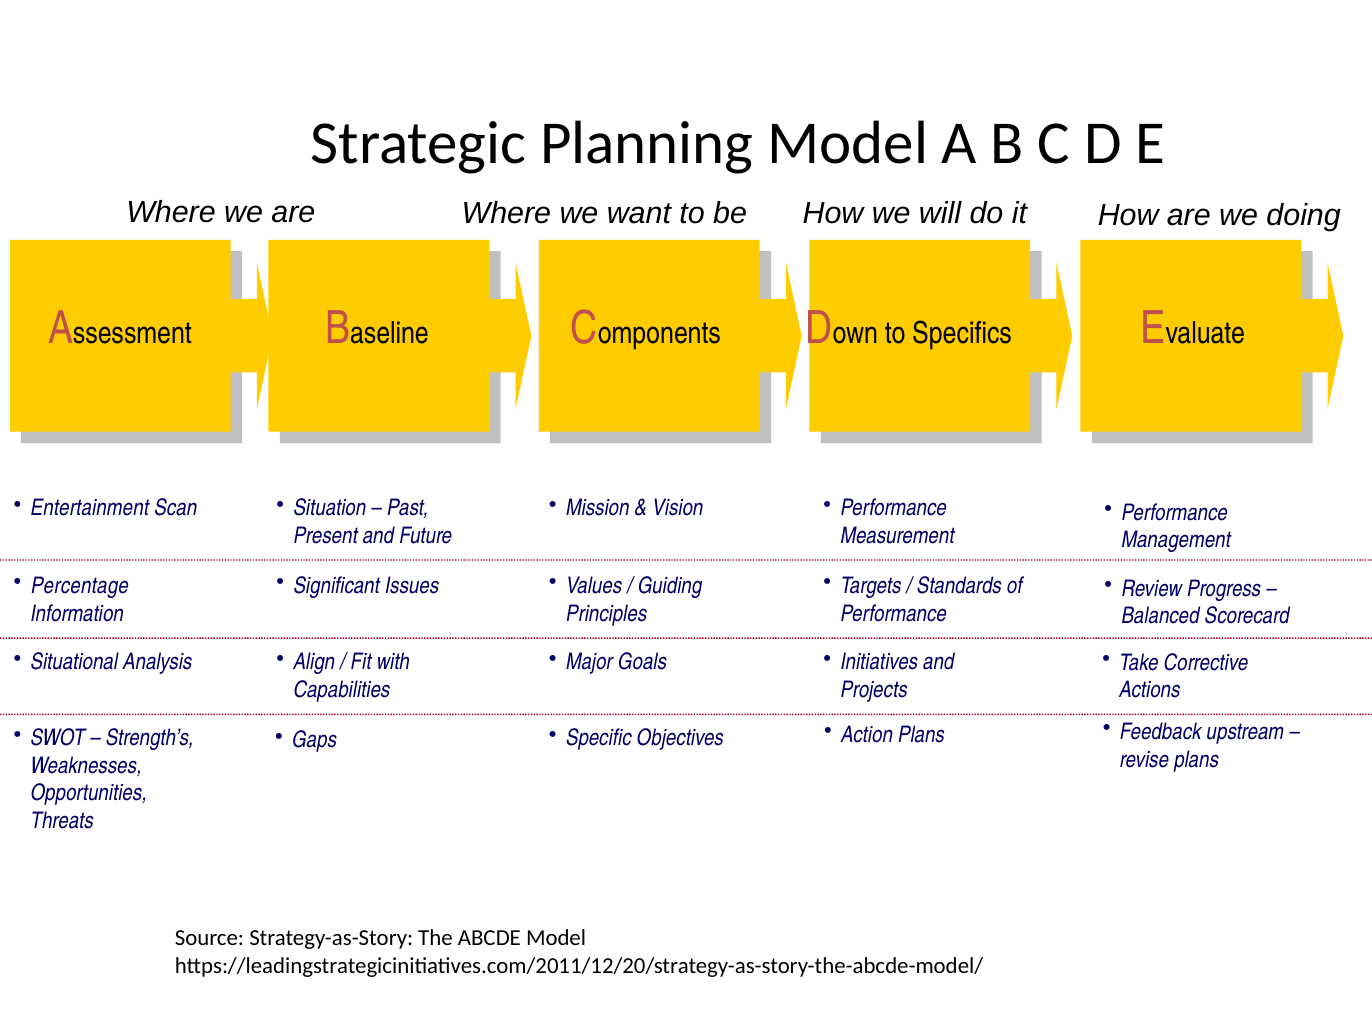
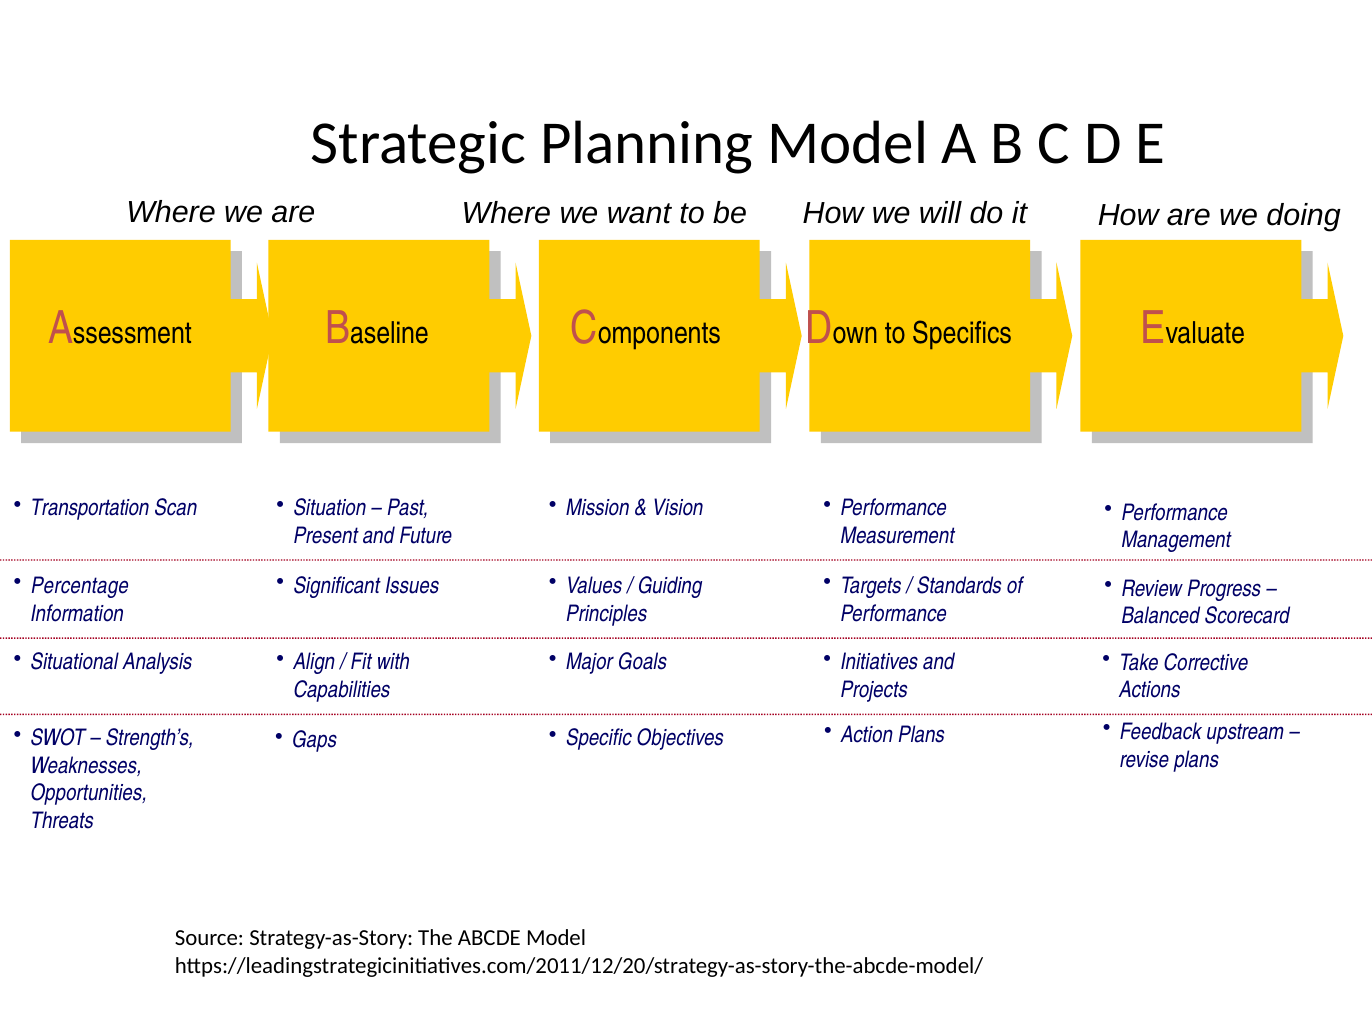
Entertainment: Entertainment -> Transportation (90, 508)
